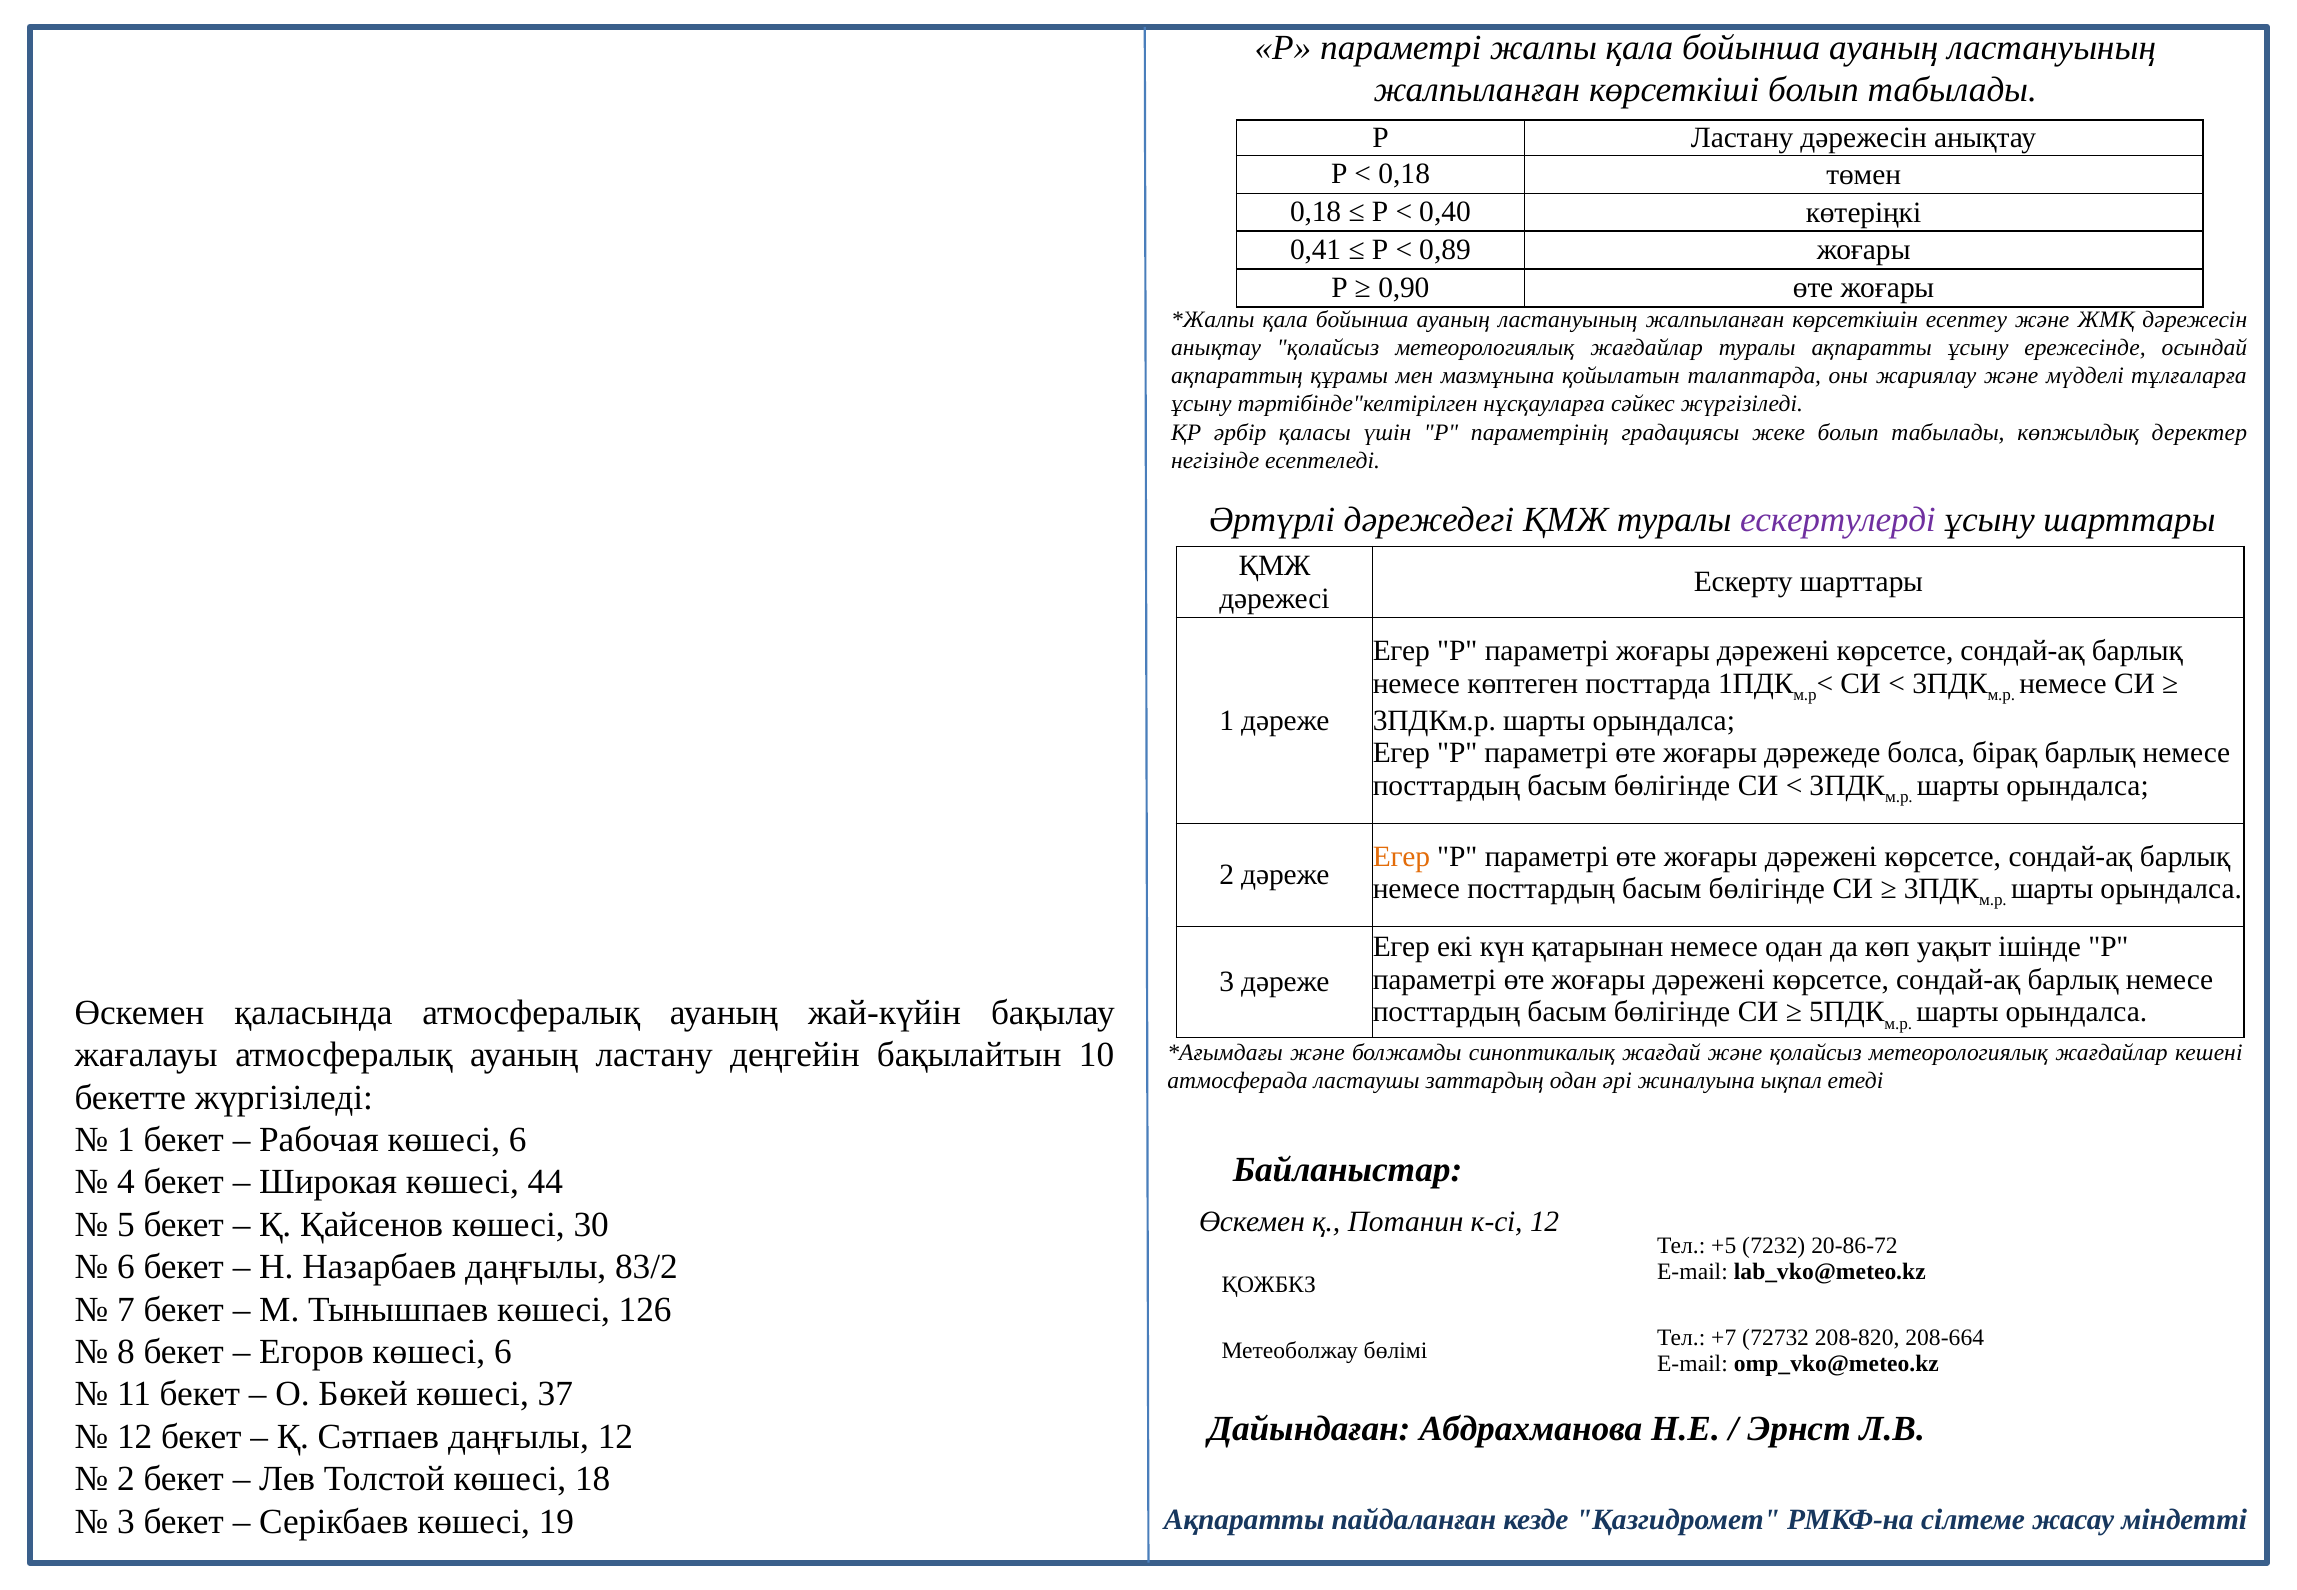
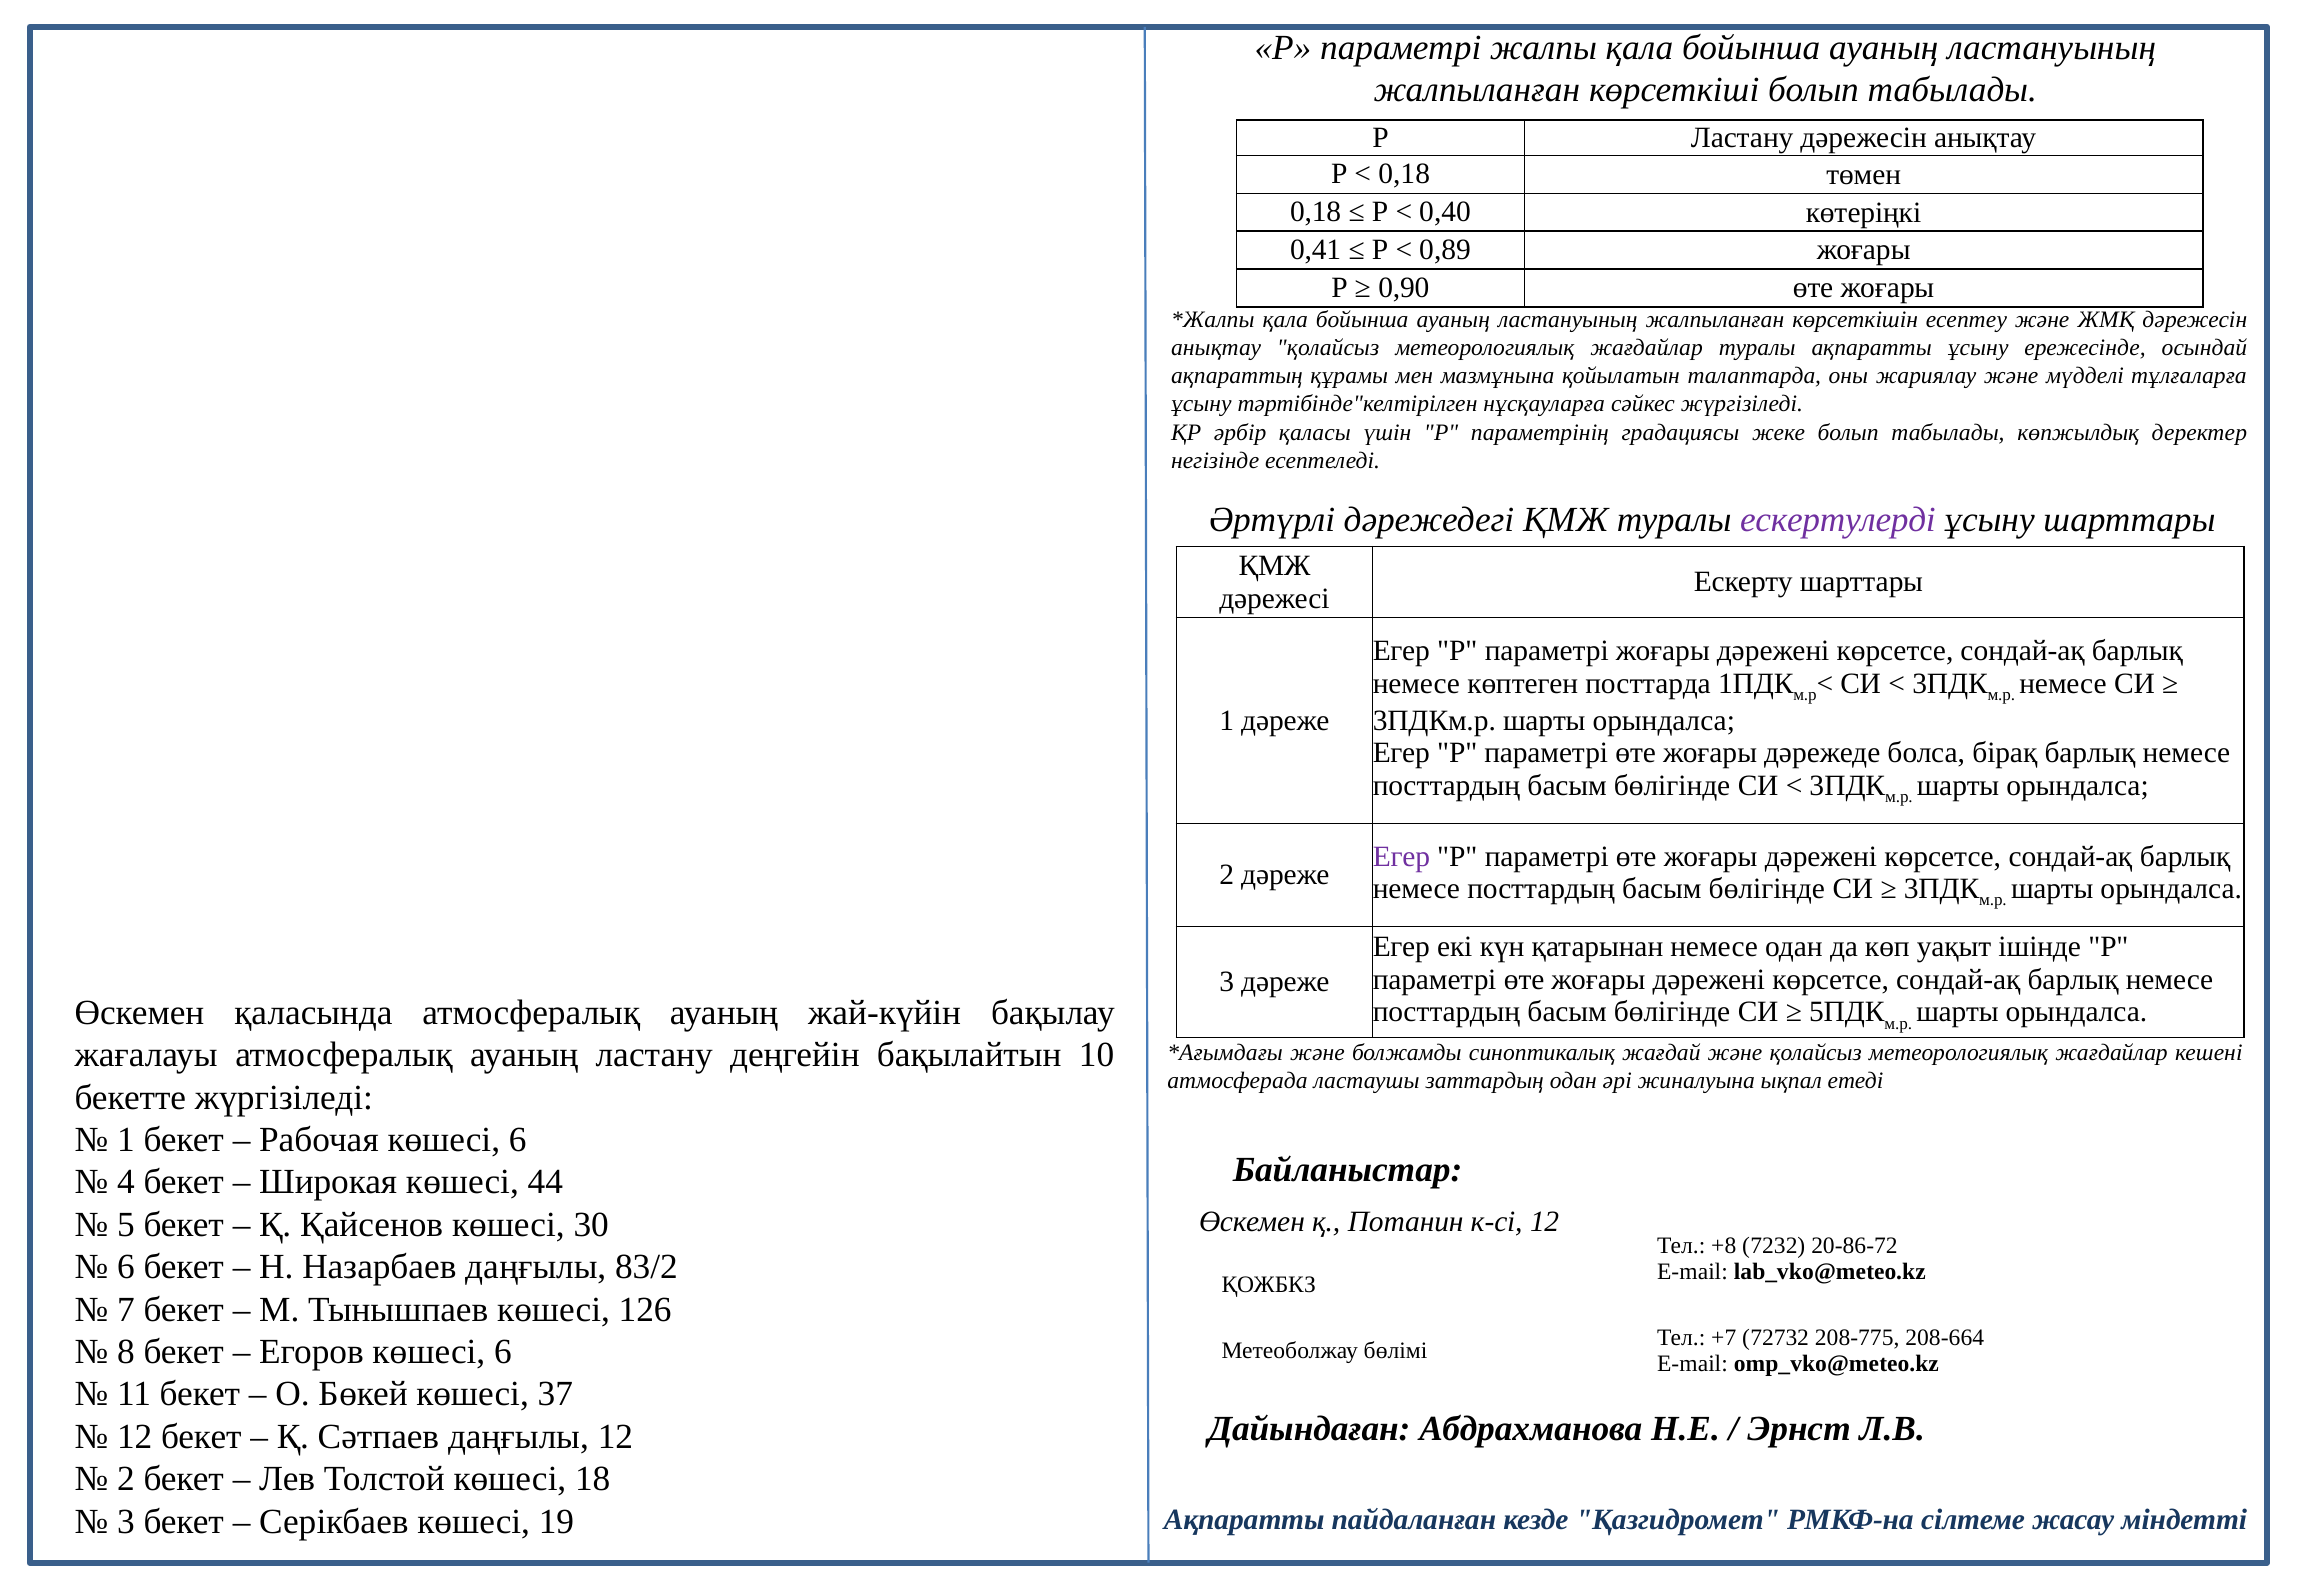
Егер colour: orange -> purple (1401, 856)
+5: +5 -> +8 (1724, 1246)
208-820: 208-820 -> 208-775 (1857, 1338)
